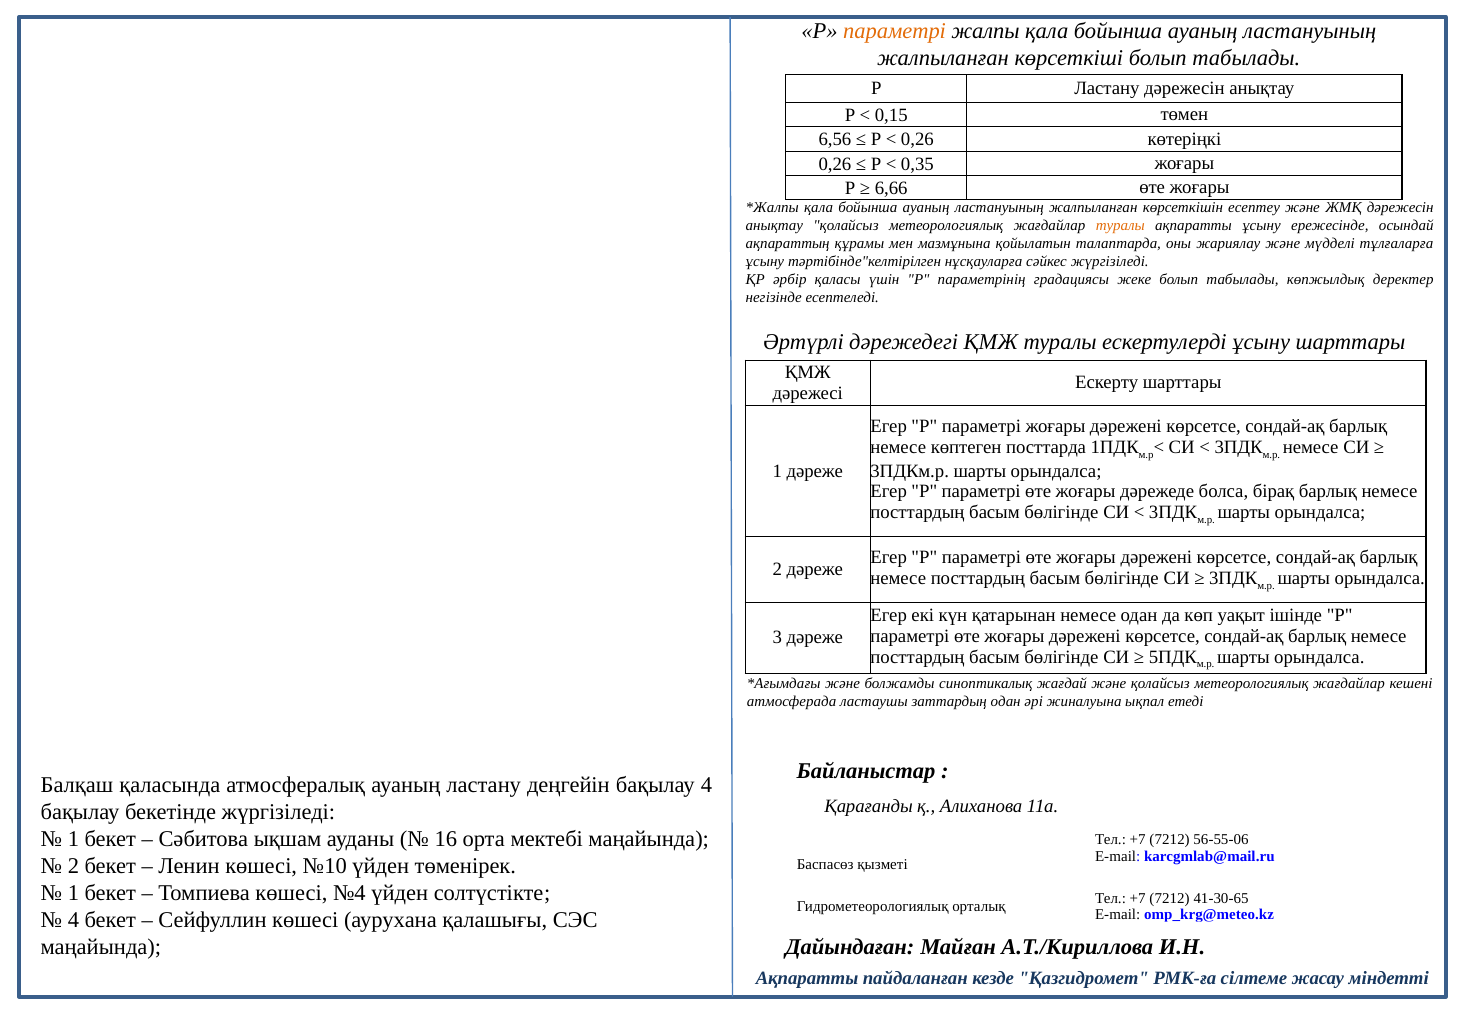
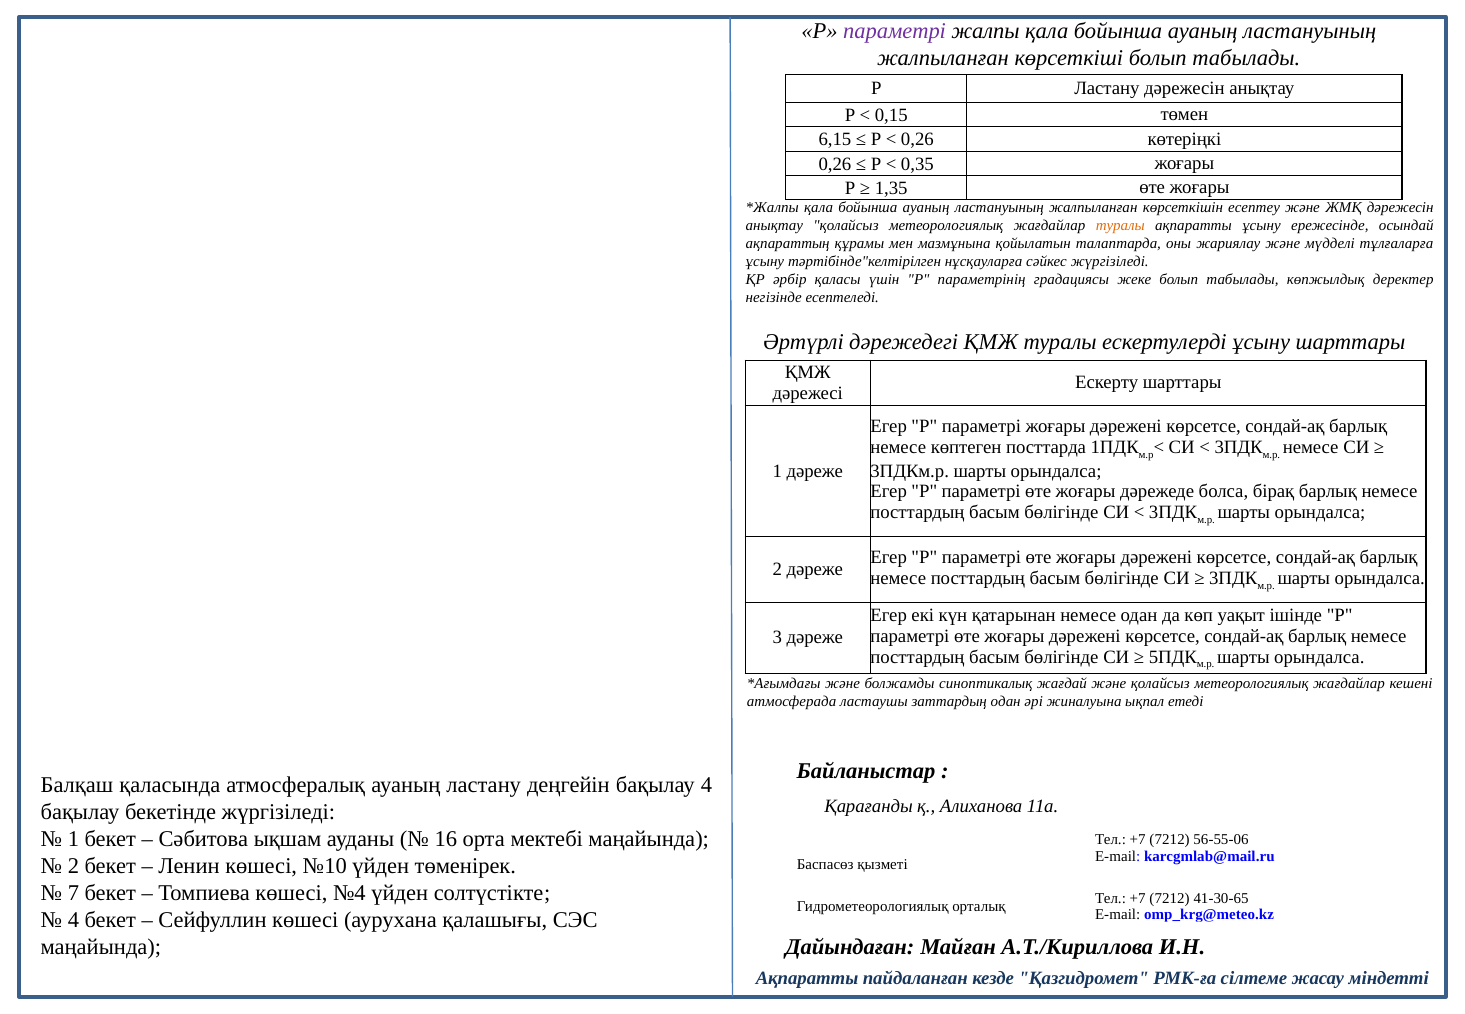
параметрі colour: orange -> purple (895, 31)
6,56: 6,56 -> 6,15 (835, 140)
6,66: 6,66 -> 1,35 (891, 188)
1: 1 -> 7 (73, 893)
